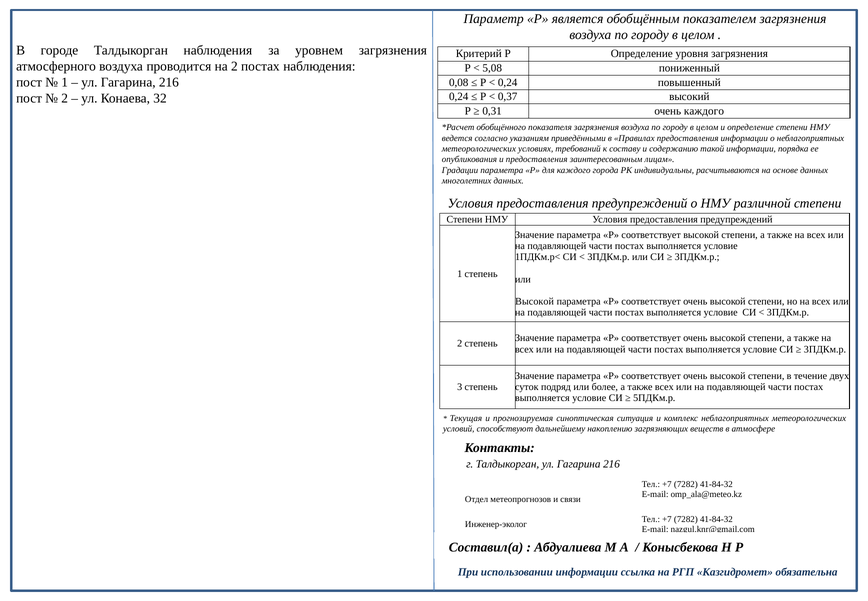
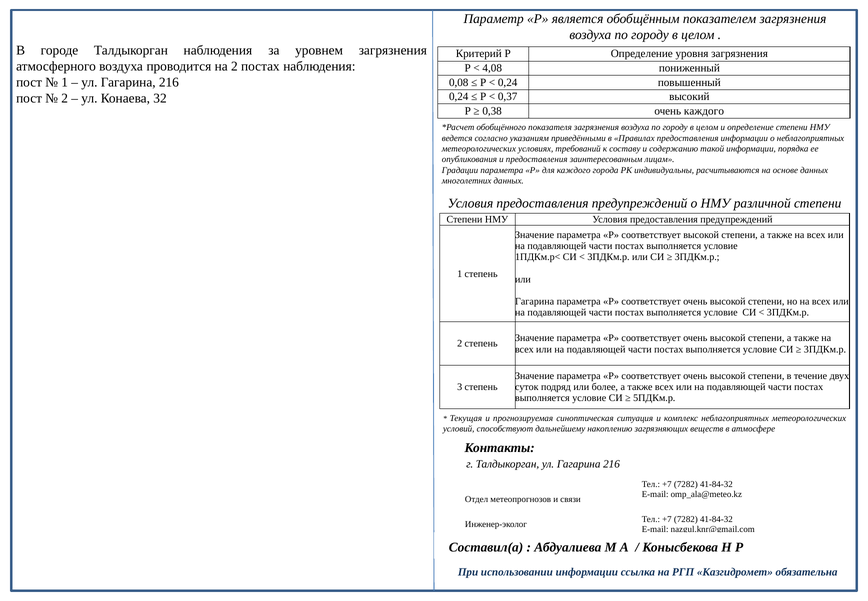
5,08: 5,08 -> 4,08 (492, 68)
0,31: 0,31 -> 0,38 (492, 111)
Высокой: Высокой -> Гагарина (535, 301)
